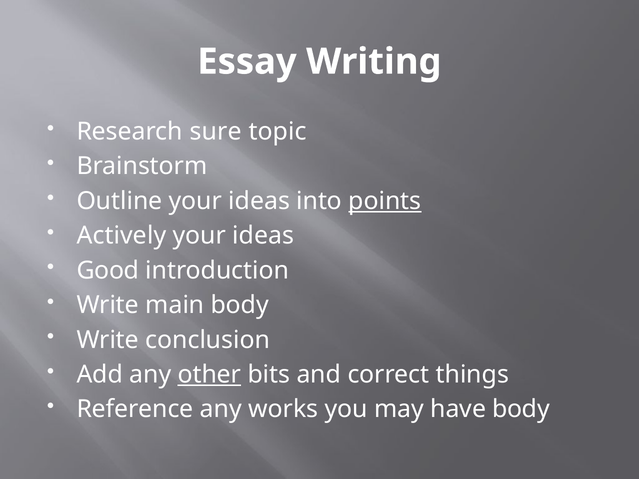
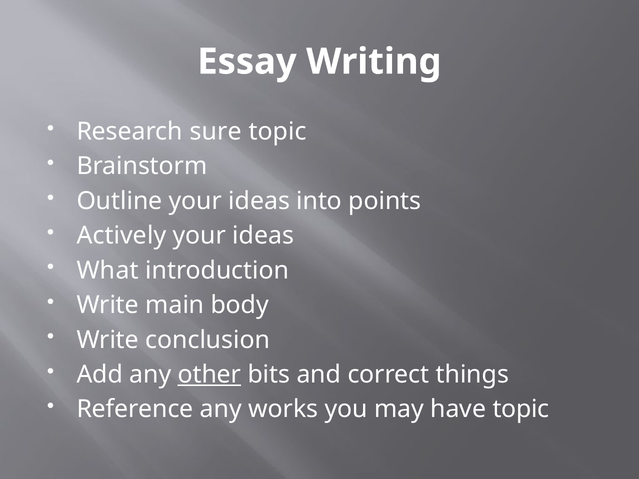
points underline: present -> none (385, 201)
Good: Good -> What (108, 271)
have body: body -> topic (521, 410)
